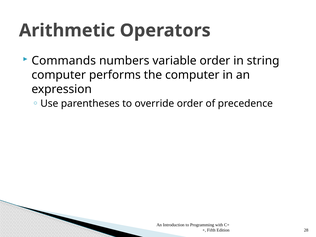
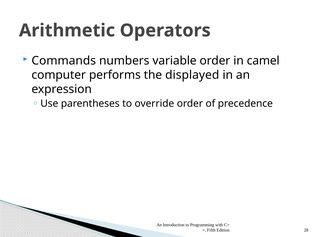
string: string -> camel (263, 61)
the computer: computer -> displayed (192, 75)
